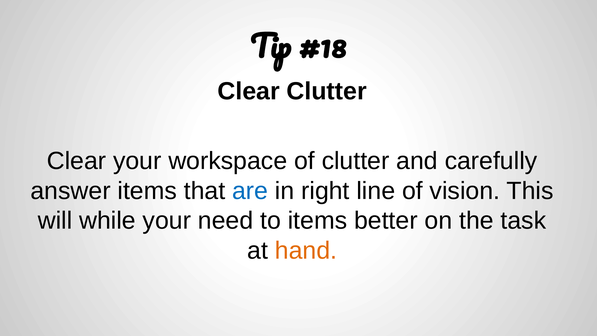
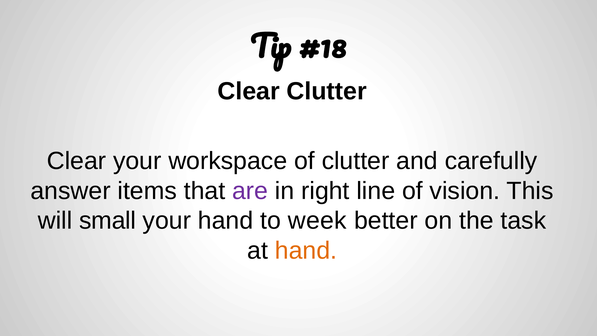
are colour: blue -> purple (250, 191)
while: while -> small (108, 221)
your need: need -> hand (226, 221)
to items: items -> week (317, 221)
